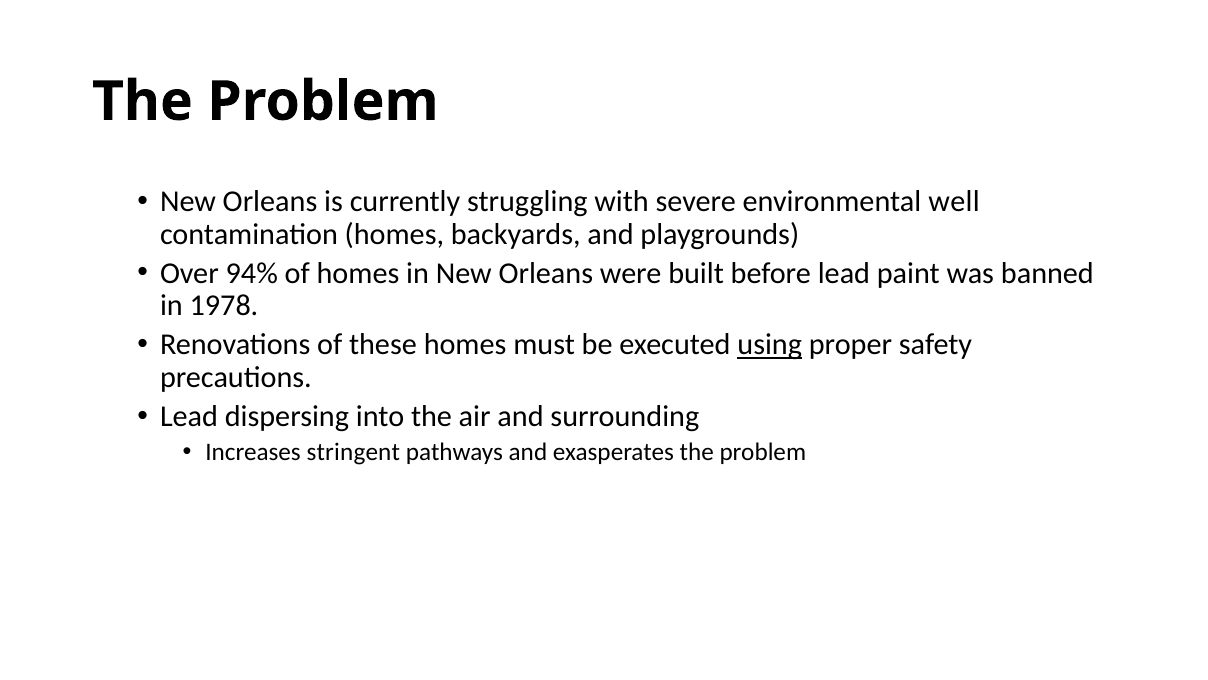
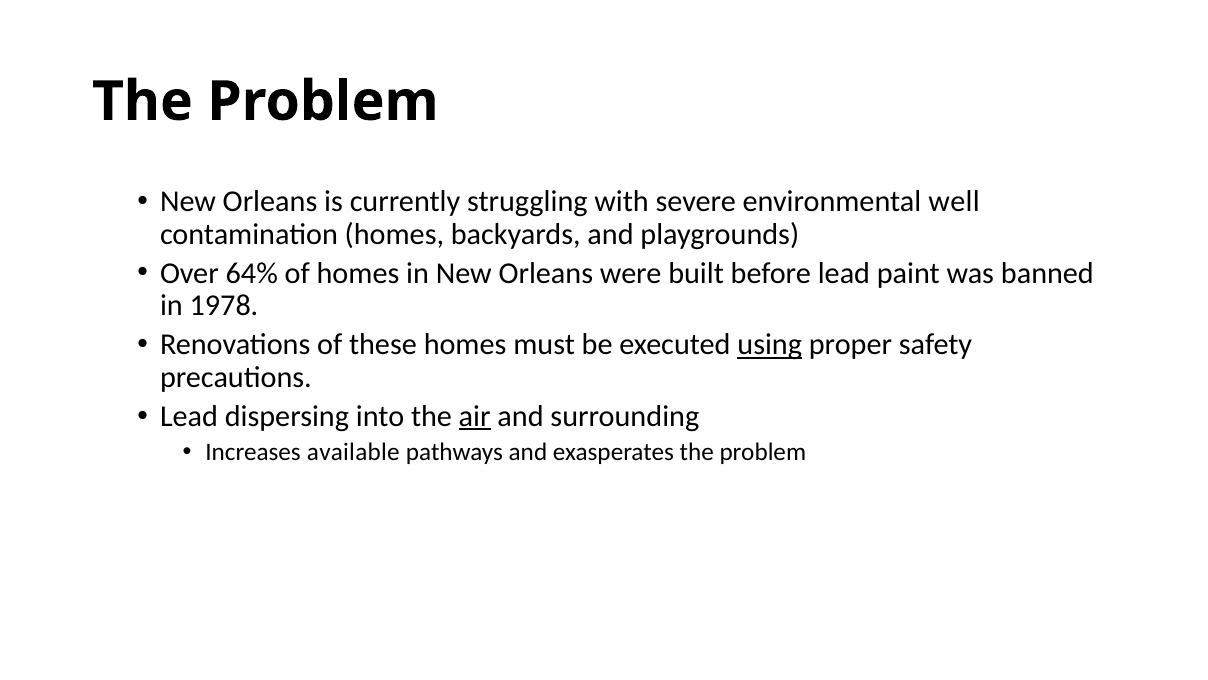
94%: 94% -> 64% (252, 273)
air underline: none -> present (475, 416)
stringent: stringent -> available (353, 452)
